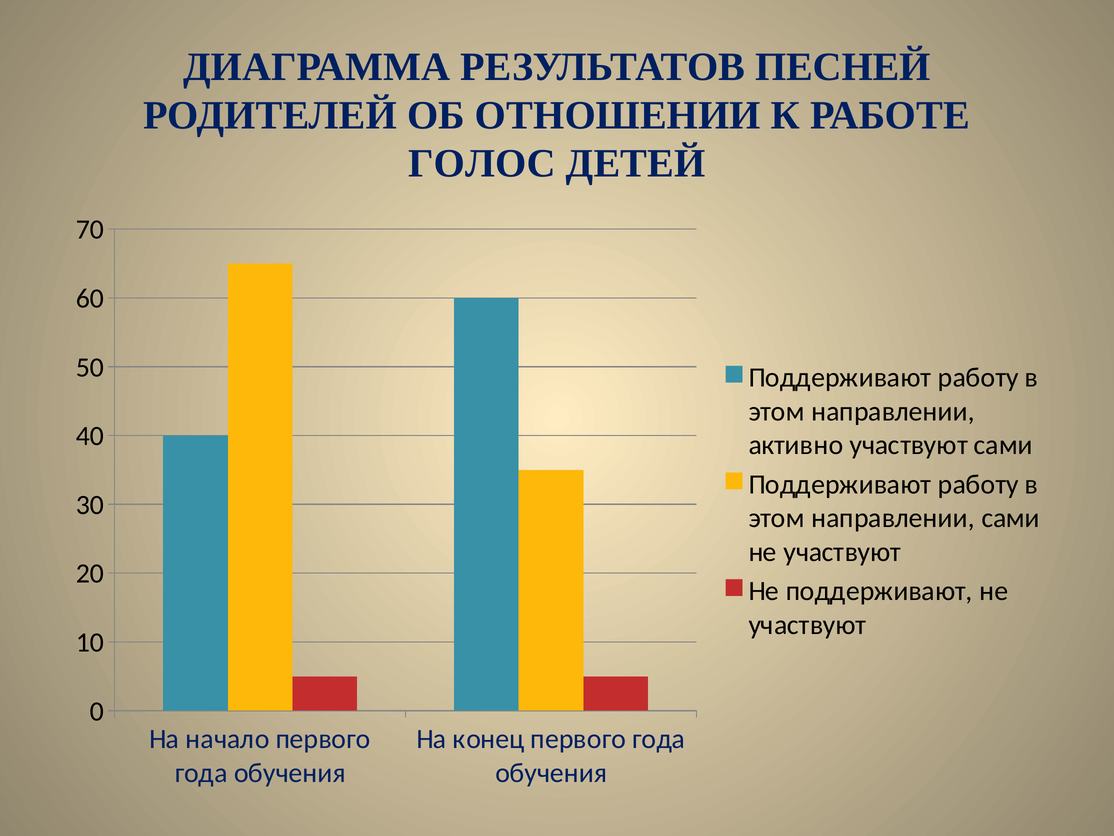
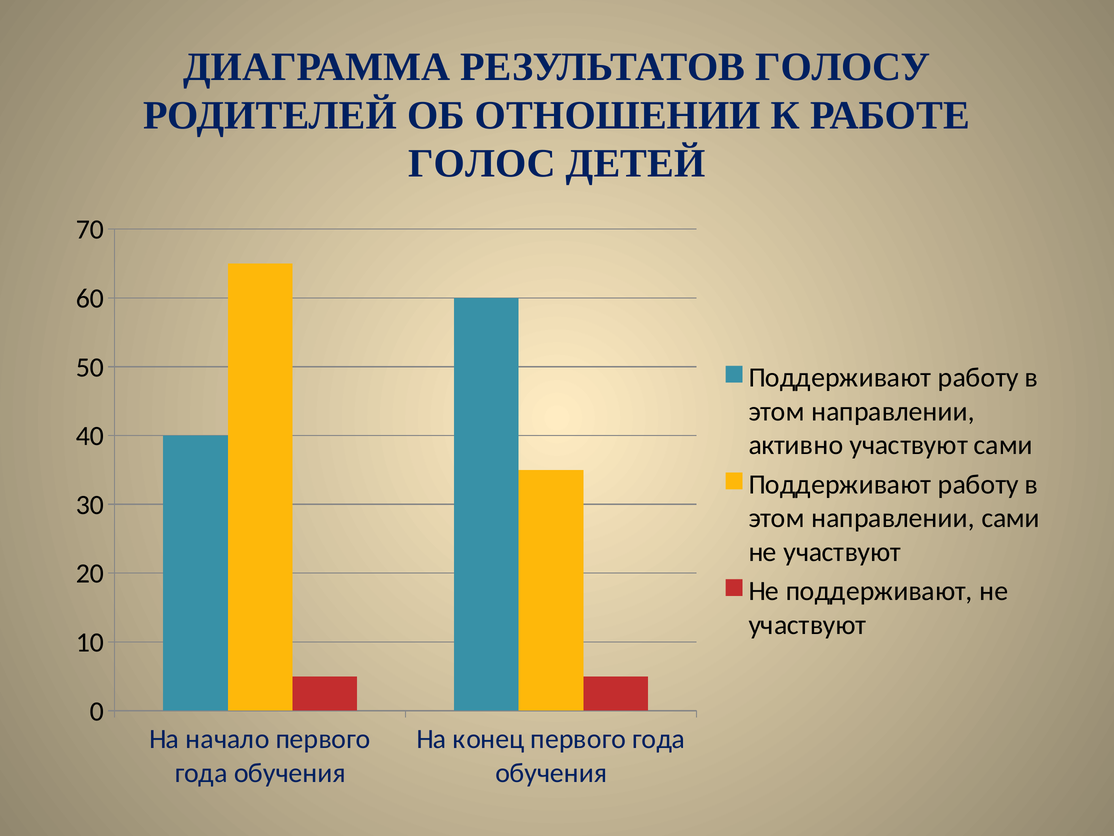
ПЕСНЕЙ: ПЕСНЕЙ -> ГОЛОСУ (843, 67)
